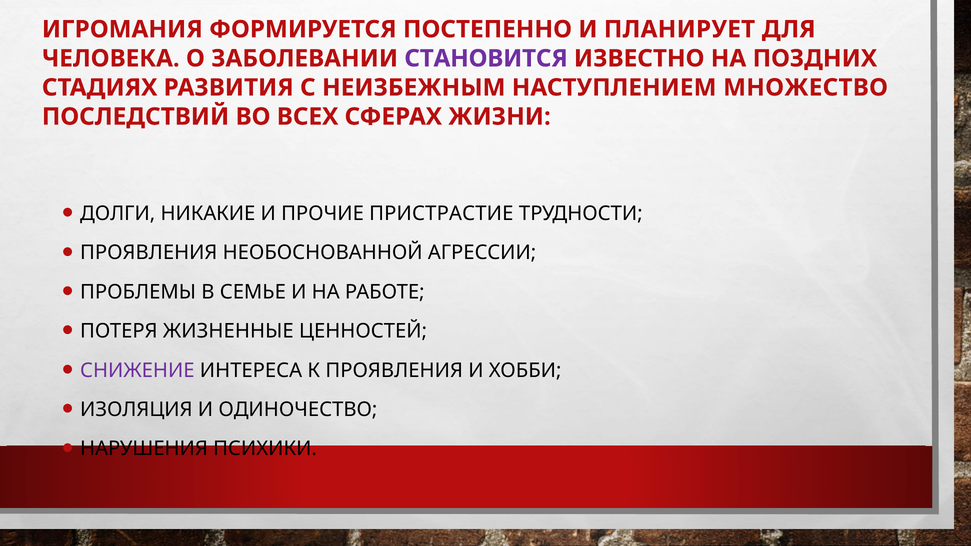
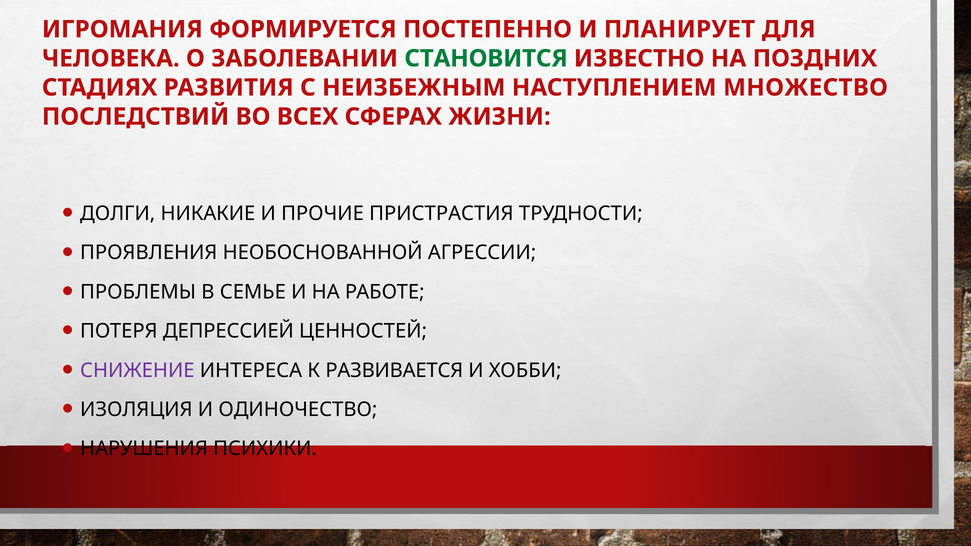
СТАНОВИТСЯ colour: purple -> green (486, 58)
ПРИСТРАСТИЕ: ПРИСТРАСТИЕ -> ПРИСТРАСТИЯ (441, 213)
ЖИЗНЕННЫЕ: ЖИЗНЕННЫЕ -> ДЕПРЕССИЕЙ (228, 331)
К ПРОЯВЛЕНИЯ: ПРОЯВЛЕНИЯ -> РАЗВИВАЕТСЯ (394, 370)
